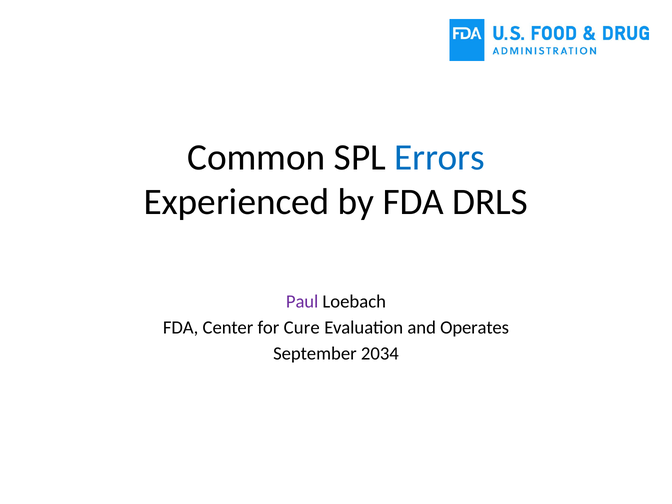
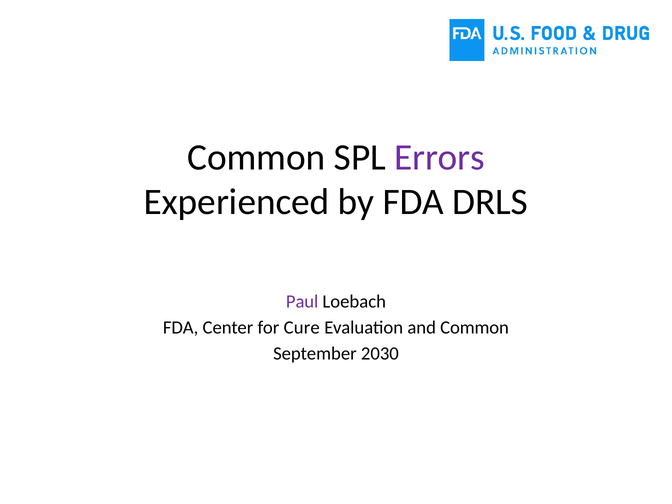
Errors colour: blue -> purple (440, 157)
and Operates: Operates -> Common (475, 328)
2034: 2034 -> 2030 (380, 354)
